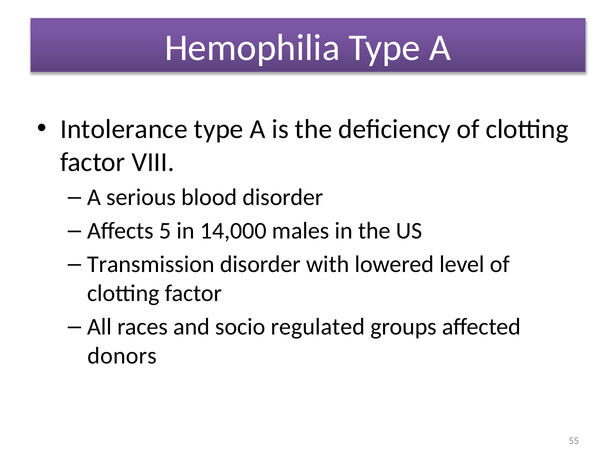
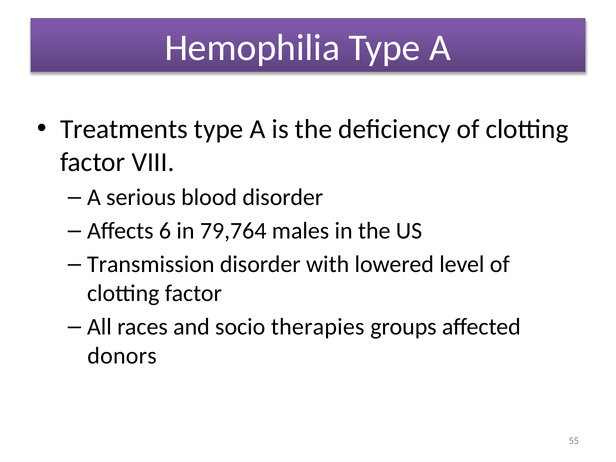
Intolerance: Intolerance -> Treatments (124, 129)
5: 5 -> 6 (165, 231)
14,000: 14,000 -> 79,764 (233, 231)
regulated: regulated -> therapies (318, 327)
